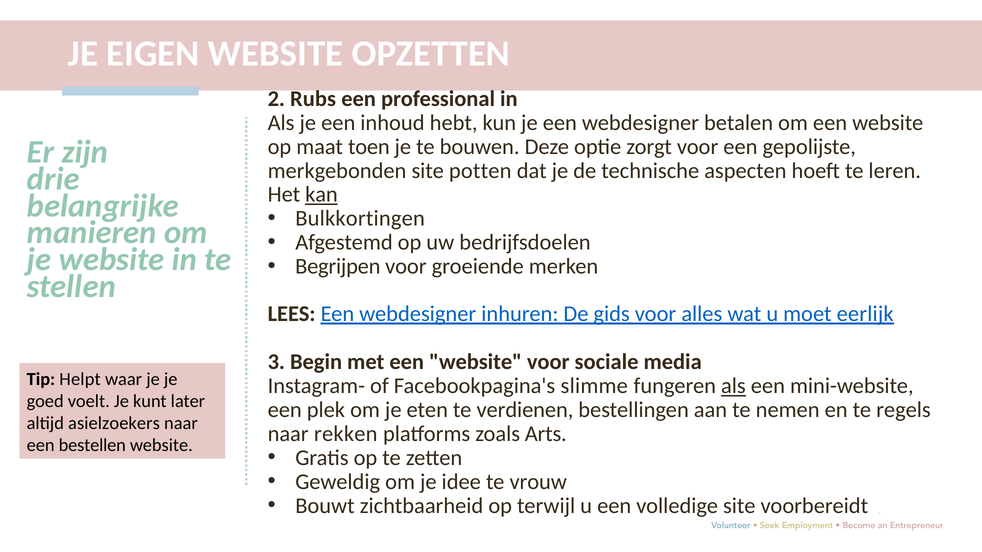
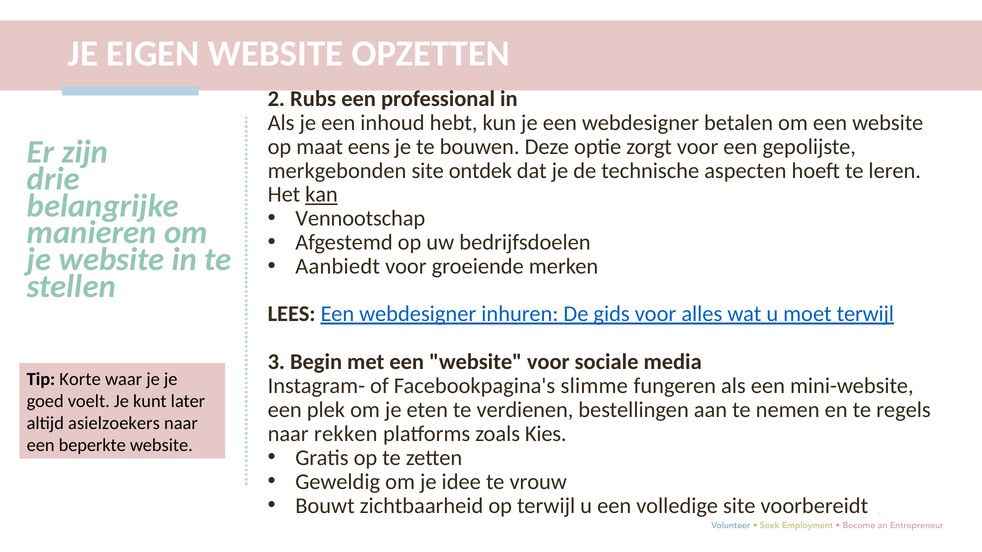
toen: toen -> eens (369, 147)
potten: potten -> ontdek (480, 171)
Bulkkortingen: Bulkkortingen -> Vennootschap (360, 219)
Begrijpen: Begrijpen -> Aanbiedt (338, 266)
moet eerlijk: eerlijk -> terwijl (865, 314)
Helpt: Helpt -> Korte (80, 379)
als underline: present -> none (733, 386)
Arts: Arts -> Kies (546, 434)
bestellen: bestellen -> beperkte (92, 445)
